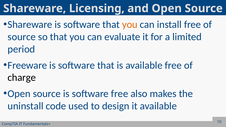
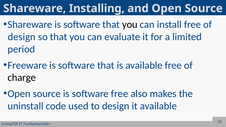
Licensing: Licensing -> Installing (97, 8)
you colour: orange -> black (130, 25)
source: source -> design (22, 37)
